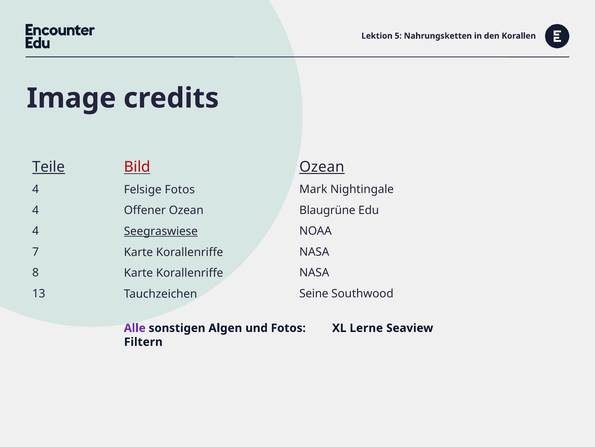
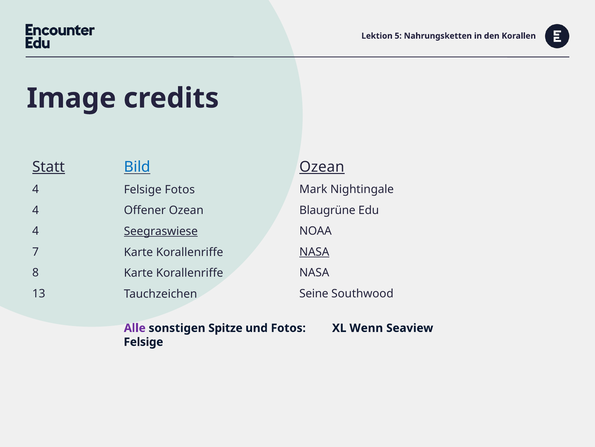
Teile: Teile -> Statt (49, 166)
Bild colour: red -> blue (137, 167)
NASA underline: none -> present (314, 252)
Algen: Algen -> Spitze (225, 328)
Lerne: Lerne -> Wenn (366, 328)
Filtern: Filtern -> Felsige (143, 341)
